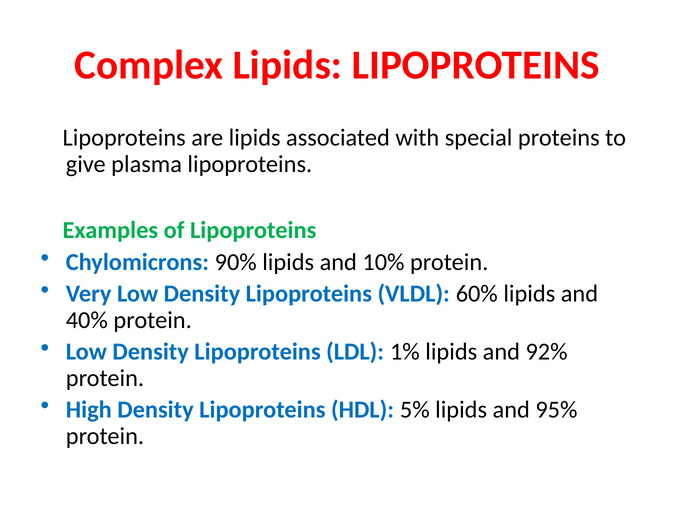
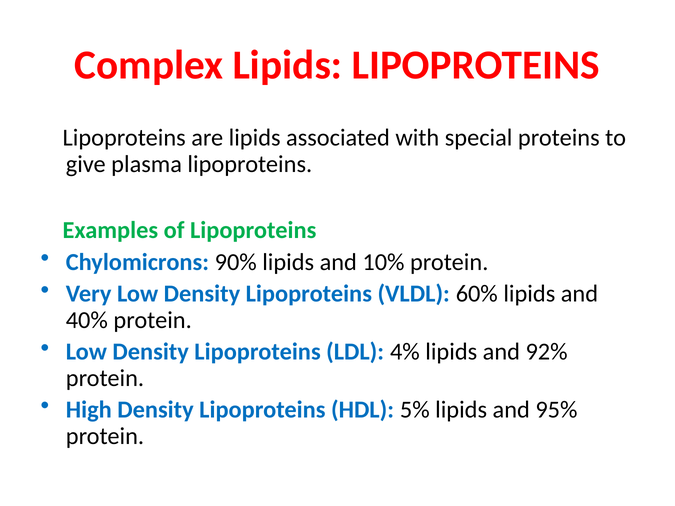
1%: 1% -> 4% (405, 352)
